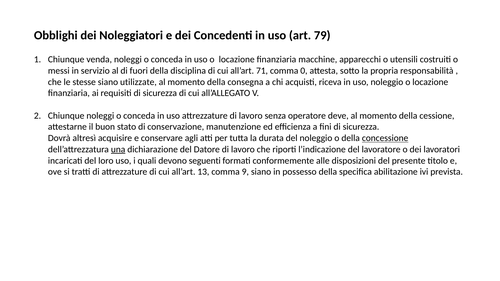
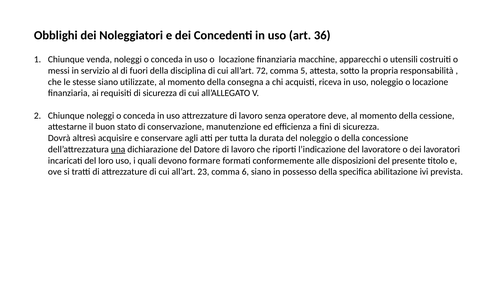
79: 79 -> 36 (322, 35)
71: 71 -> 72 (262, 71)
0: 0 -> 5 (304, 71)
concessione underline: present -> none (385, 138)
seguenti: seguenti -> formare (205, 161)
13: 13 -> 23 (203, 172)
9: 9 -> 6 (245, 172)
